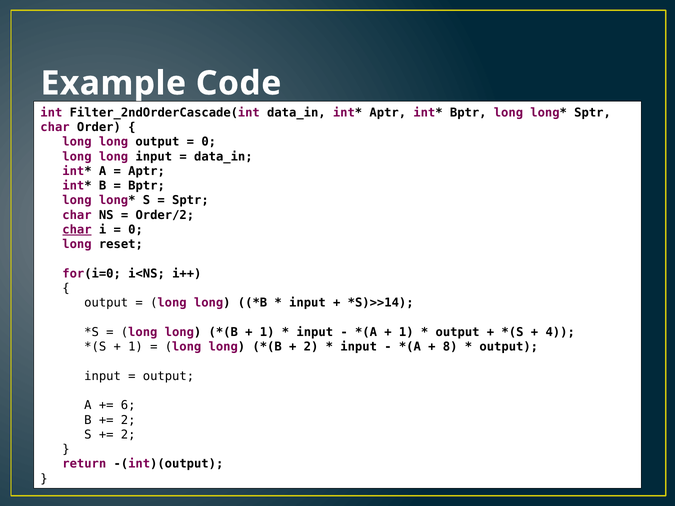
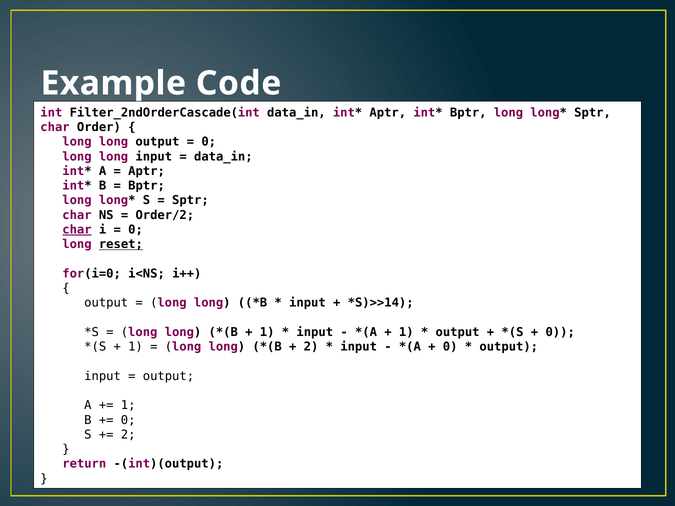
reset underline: none -> present (121, 245)
4: 4 -> 0 (560, 332)
8: 8 -> 0 (450, 347)
6: 6 -> 1 (128, 406)
2: 2 -> 0 (128, 420)
